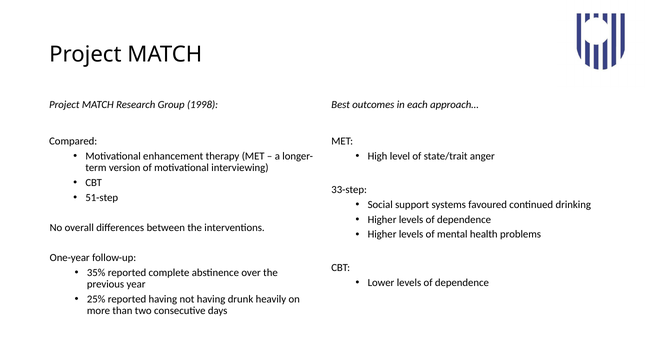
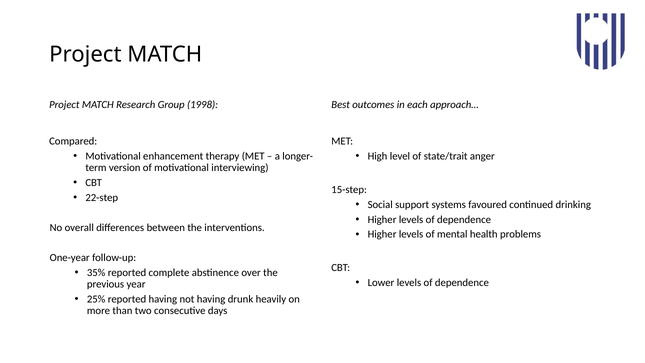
33-step: 33-step -> 15-step (349, 189)
51-step: 51-step -> 22-step (102, 198)
